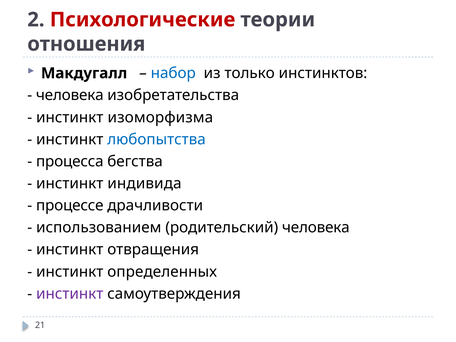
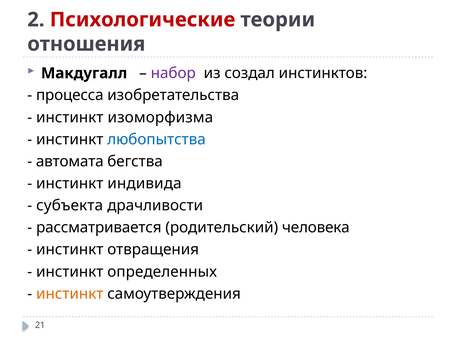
набор colour: blue -> purple (173, 73)
только: только -> создал (250, 73)
человека: человека -> процесса (70, 95)
процесса: процесса -> автомата (70, 161)
процессе: процессе -> субъекта (70, 206)
использованием: использованием -> рассматривается (99, 228)
инстинкт colour: purple -> orange (70, 294)
